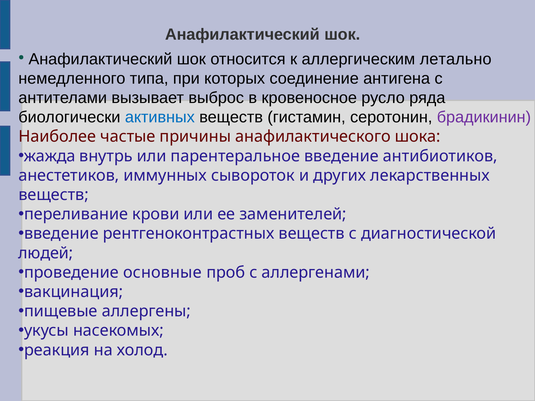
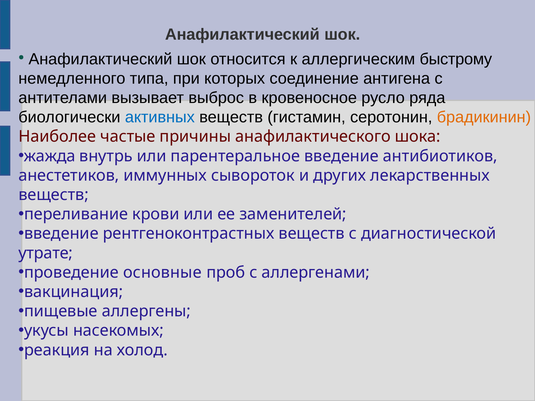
летально: летально -> быстрому (456, 59)
брадикинин colour: purple -> orange (484, 117)
людей: людей -> утрате (46, 253)
